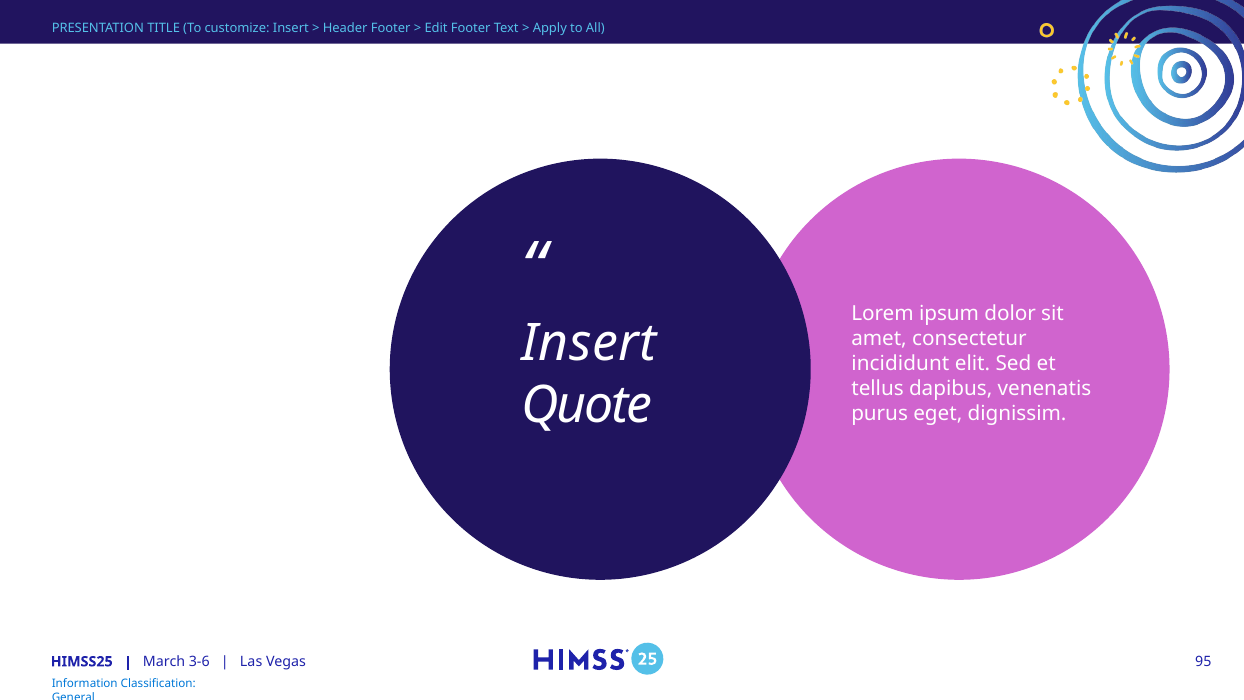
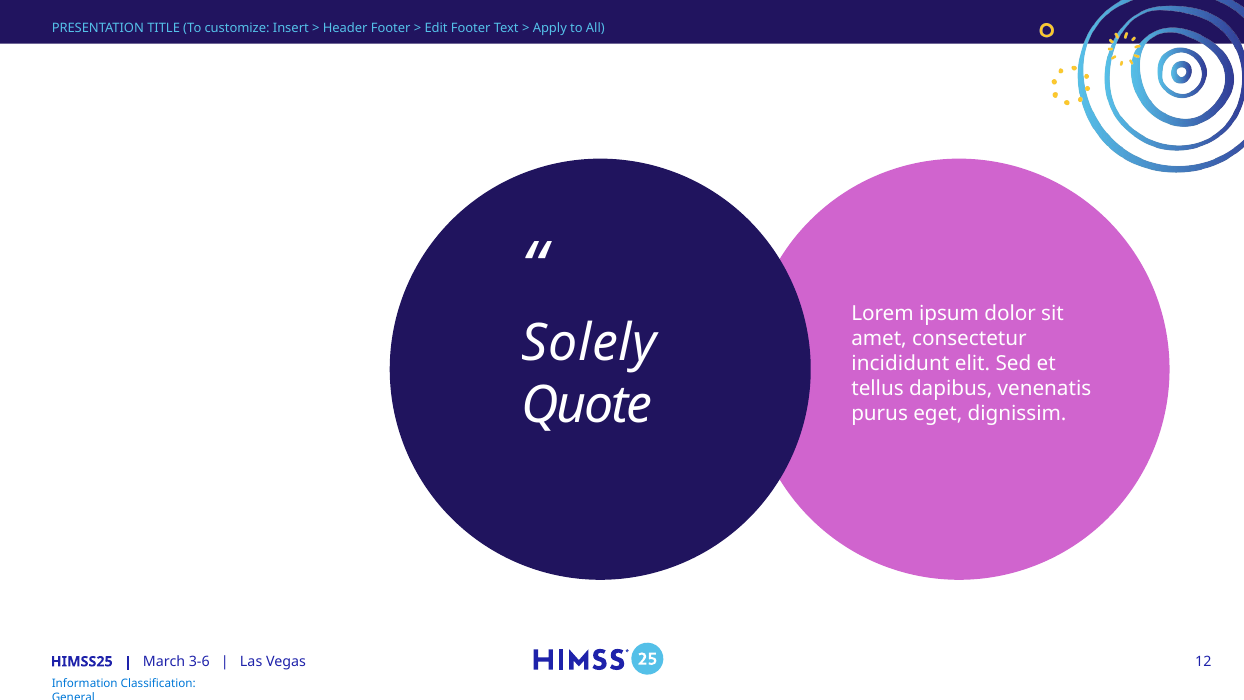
Insert: Insert -> Solely (589, 343)
95: 95 -> 12 (1203, 662)
